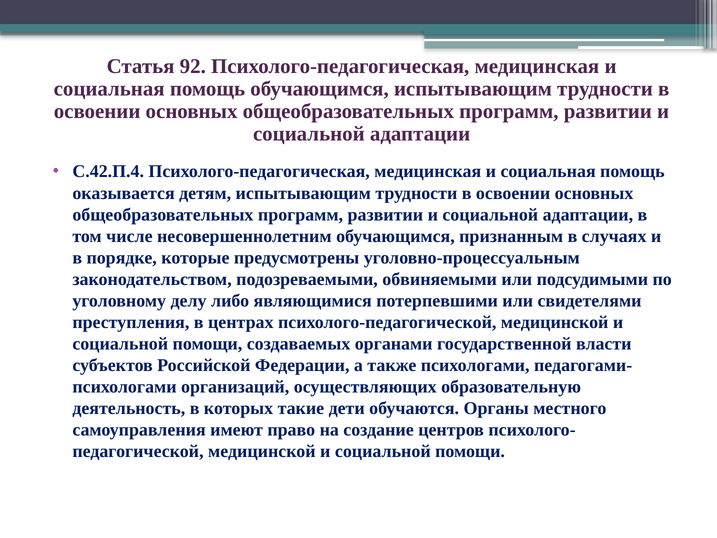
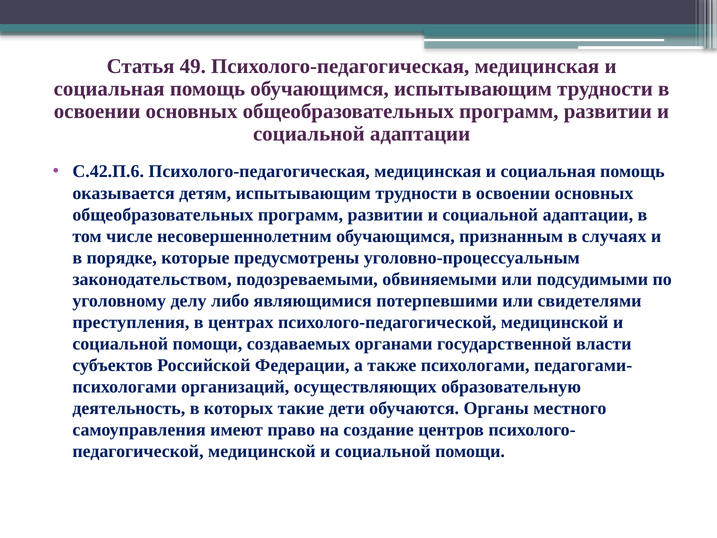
92: 92 -> 49 (193, 66)
С.42.П.4: С.42.П.4 -> С.42.П.6 (108, 171)
